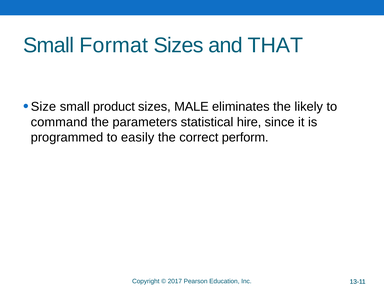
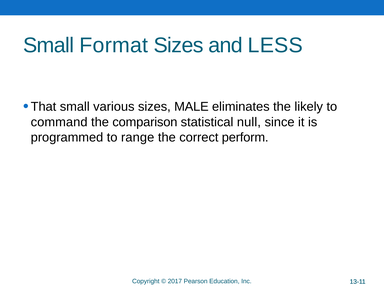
THAT: THAT -> LESS (275, 45)
Size: Size -> That (43, 107)
product: product -> various (114, 107)
parameters: parameters -> comparison (145, 122)
hire: hire -> null (249, 122)
easily: easily -> range (138, 137)
